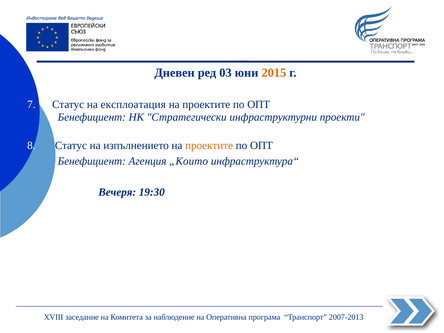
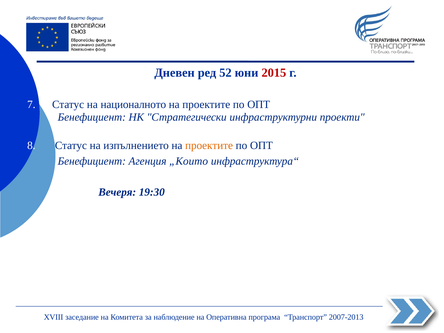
03: 03 -> 52 (225, 73)
2015 colour: orange -> red (274, 73)
експлоатация: експлоатация -> националното (133, 104)
